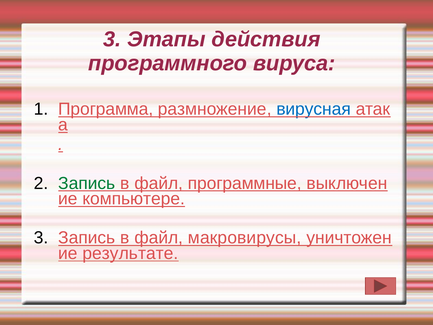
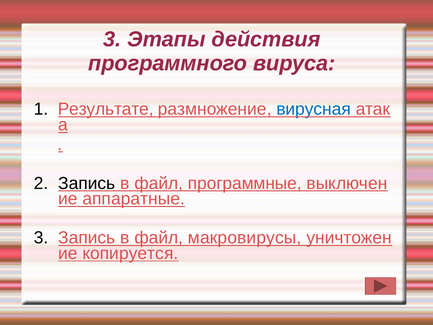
Программа: Программа -> Результате (106, 109)
Запись colour: green -> black (87, 183)
компьютере: компьютере -> аппаратные (134, 199)
результате: результате -> копируется (130, 253)
